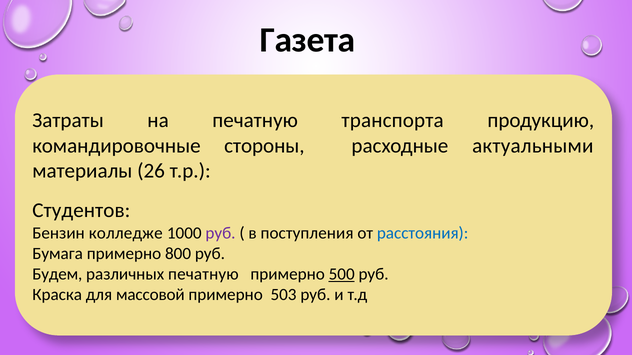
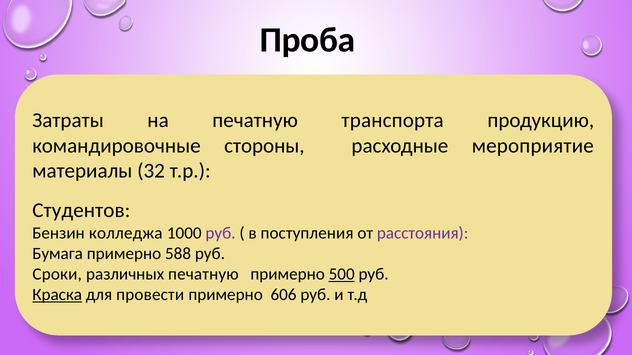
Газета: Газета -> Проба (307, 40)
актуальными: актуальными -> мероприятие (533, 146)
26: 26 -> 32 (151, 171)
колледже: колледже -> колледжа (126, 233)
расстояния colour: blue -> purple (423, 233)
800: 800 -> 588 (178, 254)
Будем: Будем -> Сроки (57, 274)
Краска underline: none -> present (57, 295)
массовой: массовой -> провести (150, 295)
503: 503 -> 606 (284, 295)
